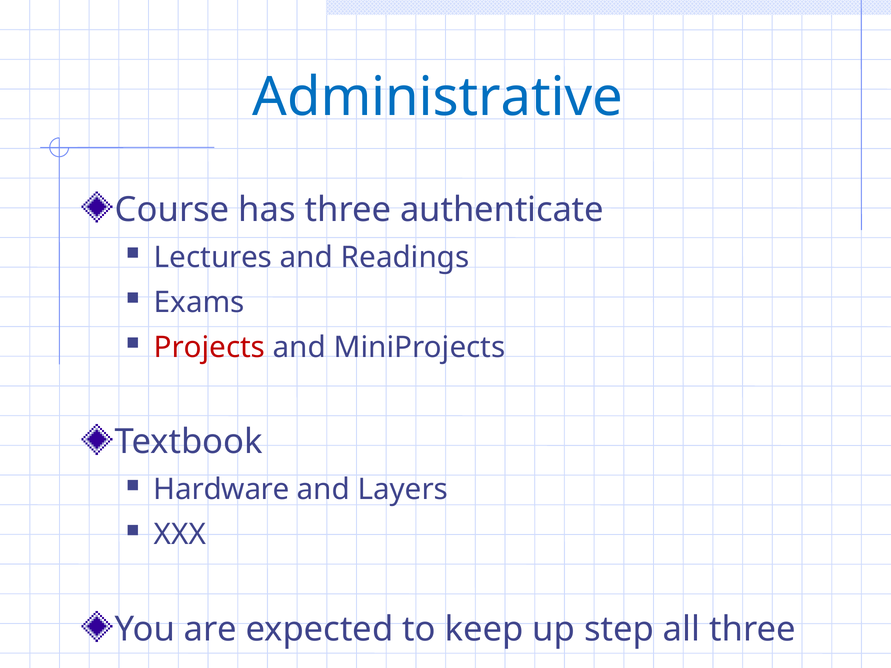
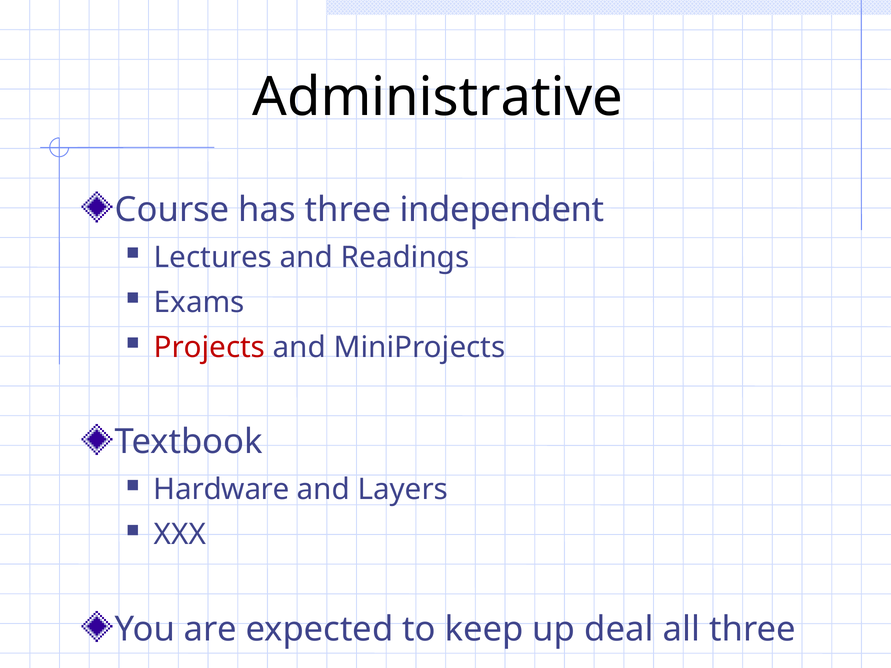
Administrative colour: blue -> black (438, 97)
authenticate: authenticate -> independent (502, 210)
step: step -> deal (619, 629)
